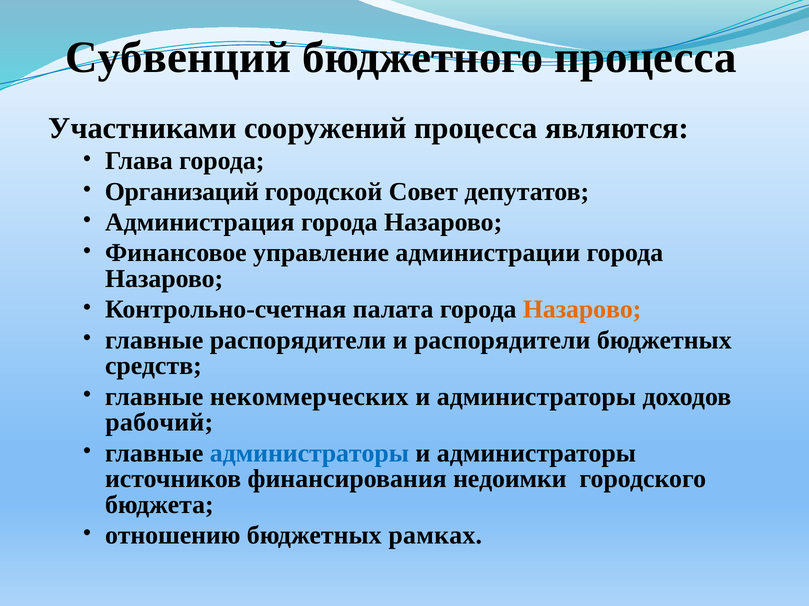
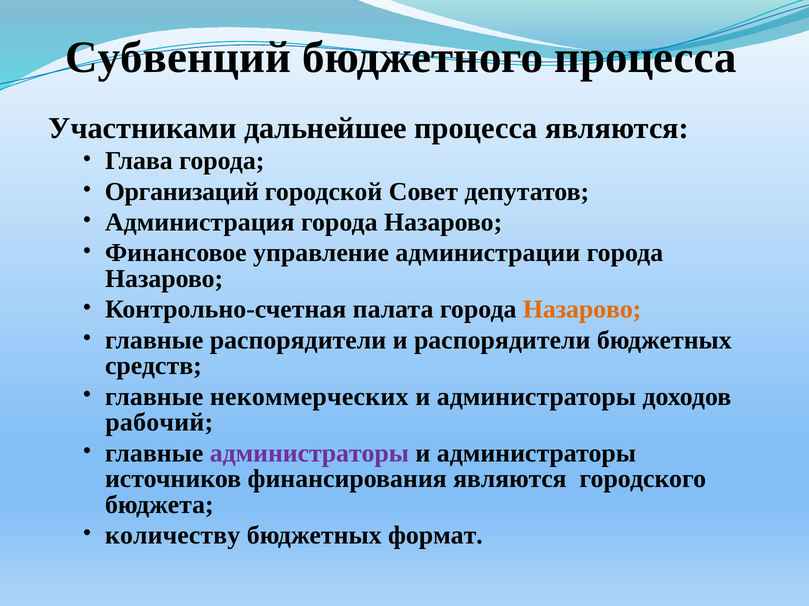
сооружений: сооружений -> дальнейшее (326, 129)
администраторы colour: blue -> purple (309, 454)
финансирования недоимки: недоимки -> являются (510, 479)
отношению: отношению -> количеству (173, 536)
рамках: рамках -> формат (435, 536)
